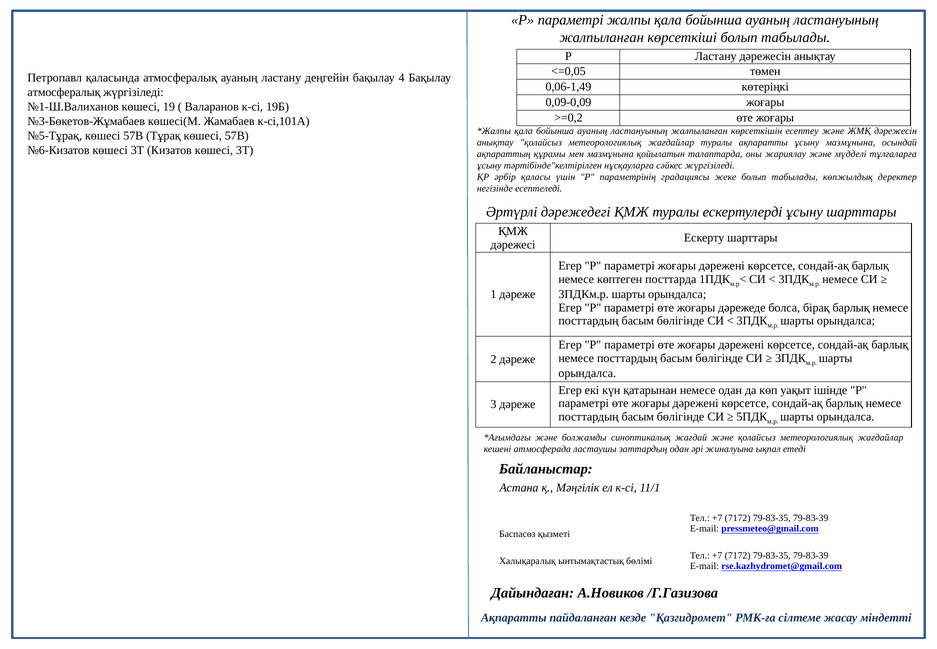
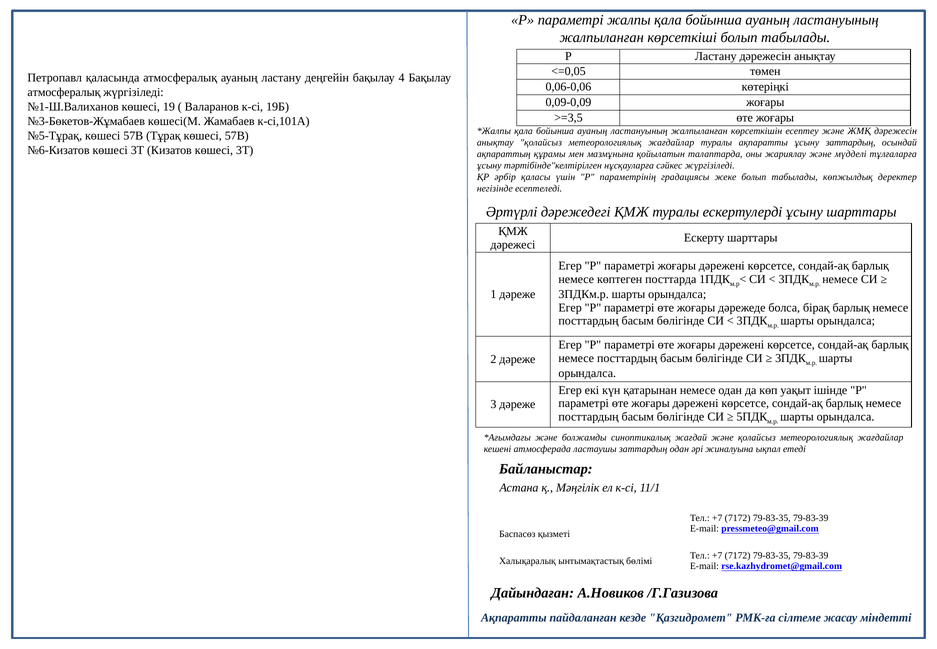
0,06-1,49: 0,06-1,49 -> 0,06-0,06 (568, 87)
>=0,2: >=0,2 -> >=3,5 (568, 118)
ұсыну мазмұнына: мазмұнына -> заттардың (851, 142)
